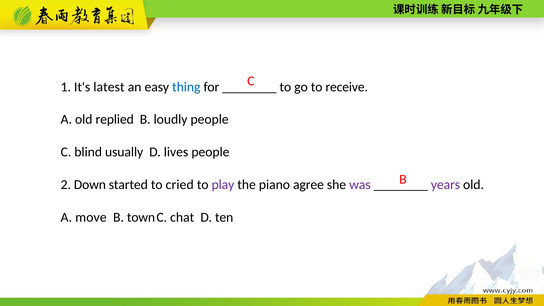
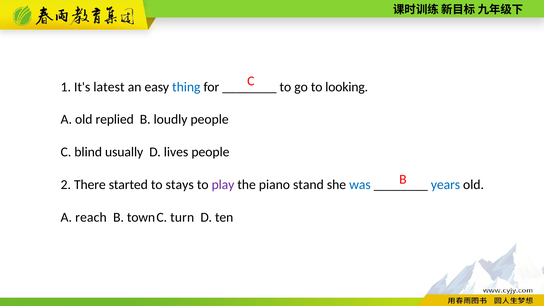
receive: receive -> looking (347, 87)
Down: Down -> There (90, 185)
cried: cried -> stays (180, 185)
agree: agree -> stand (308, 185)
was colour: purple -> blue (360, 185)
years colour: purple -> blue (446, 185)
move: move -> reach (91, 217)
chat: chat -> turn (182, 217)
